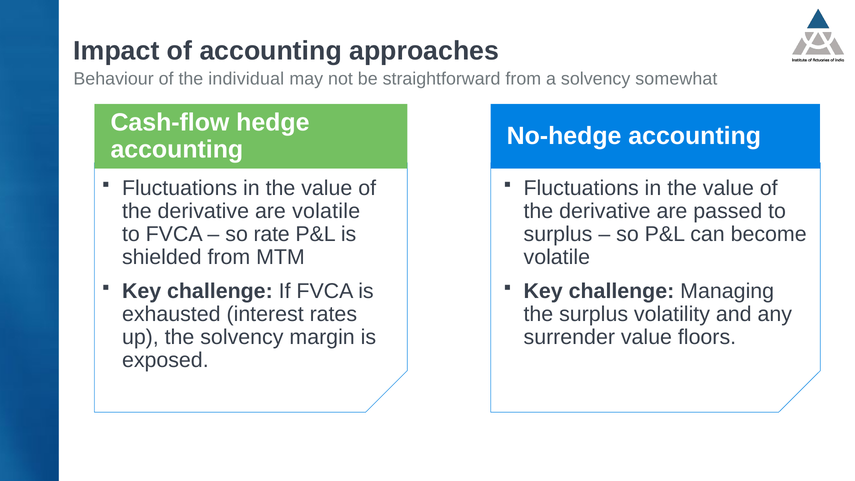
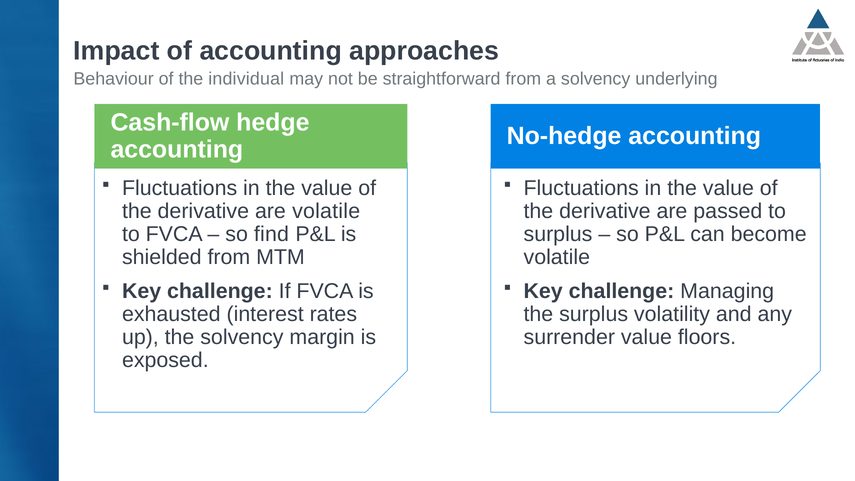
somewhat: somewhat -> underlying (676, 79)
rate: rate -> find (271, 234)
